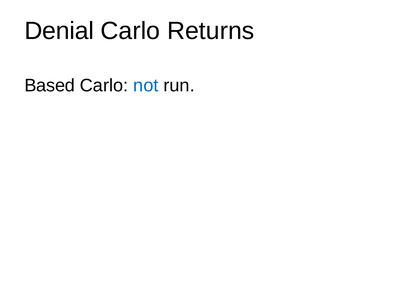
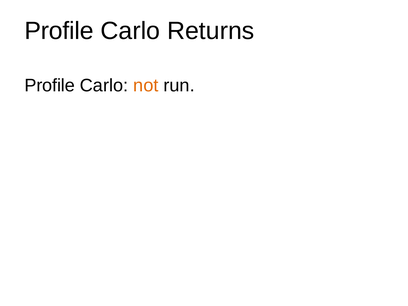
Denial: Denial -> Profile (59, 31)
Based: Based -> Profile (50, 86)
not colour: blue -> orange (146, 86)
